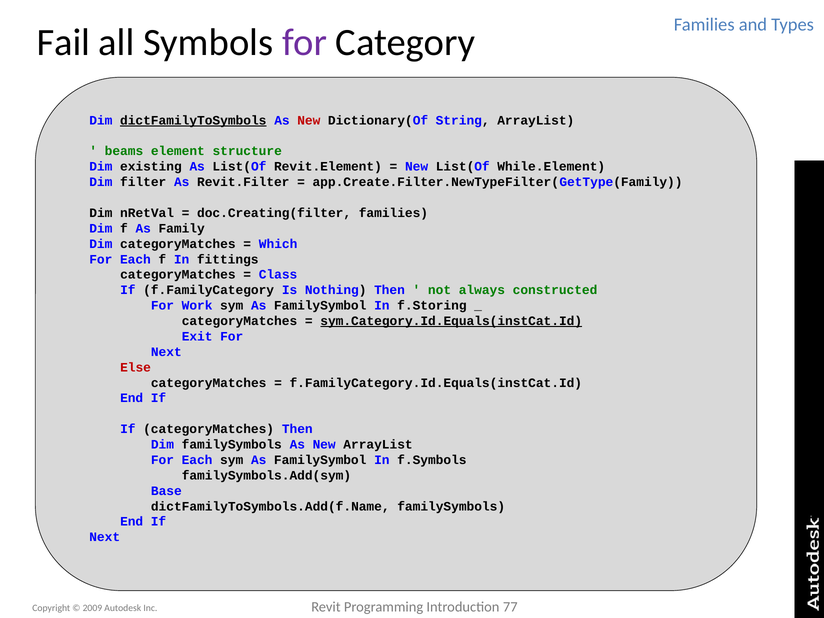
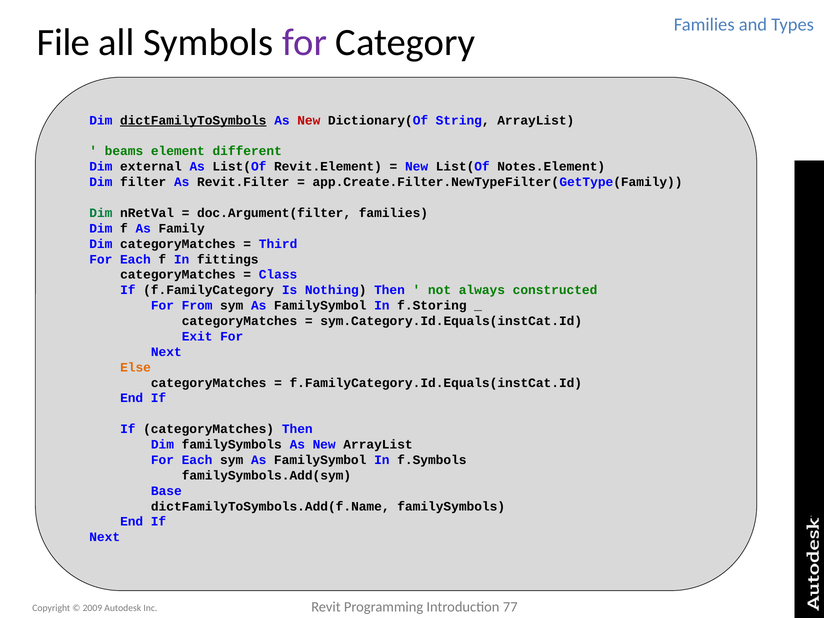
Fail: Fail -> File (63, 42)
structure: structure -> different (247, 151)
existing: existing -> external (151, 167)
While.Element: While.Element -> Notes.Element (551, 167)
Dim colour: black -> green (101, 213)
doc.Creating(filter: doc.Creating(filter -> doc.Argument(filter (274, 213)
Which: Which -> Third (278, 244)
Work: Work -> From (197, 306)
sym.Category.Id.Equals(instCat.Id underline: present -> none (451, 321)
Else colour: red -> orange (136, 368)
